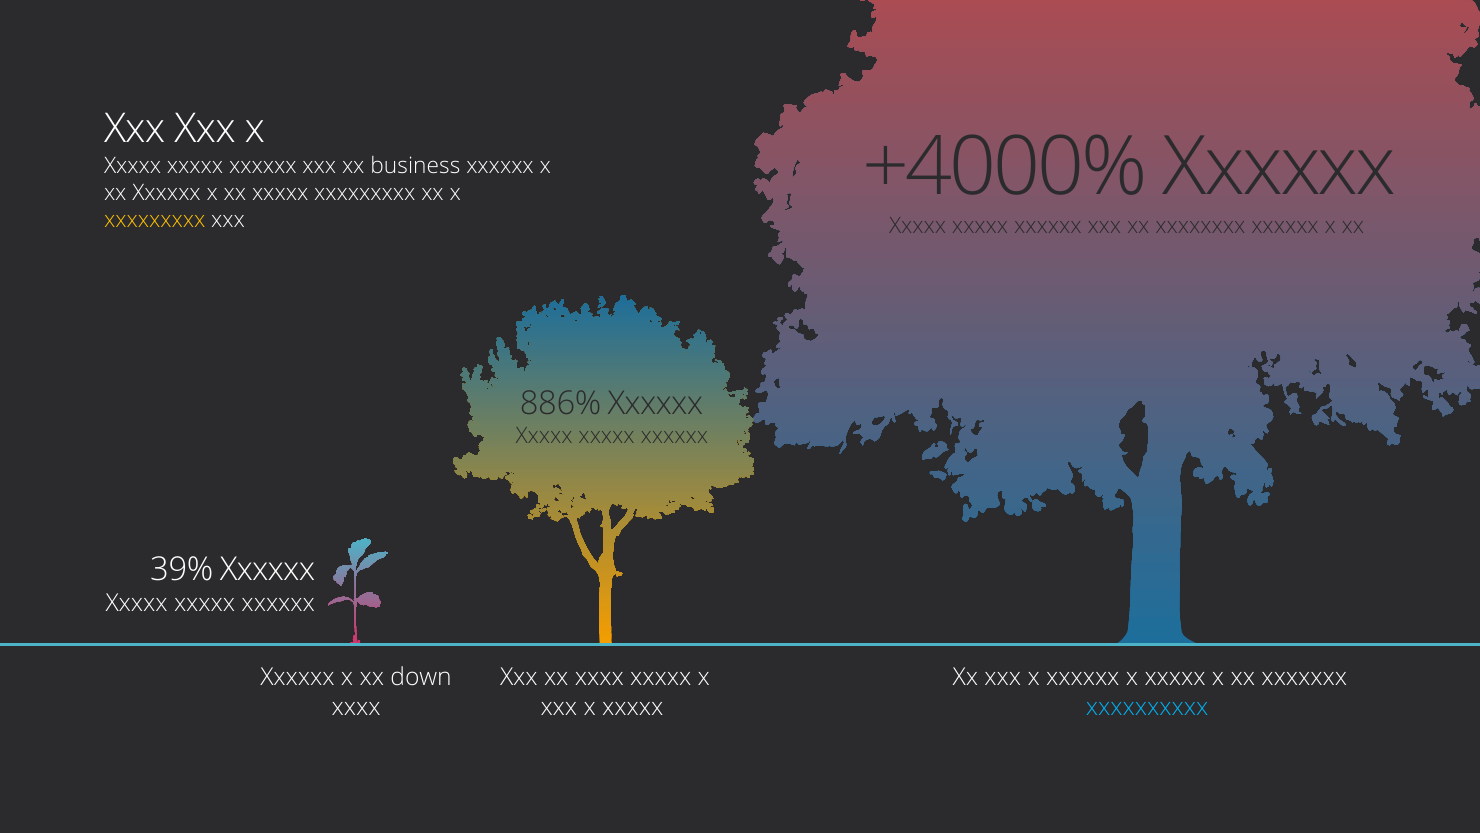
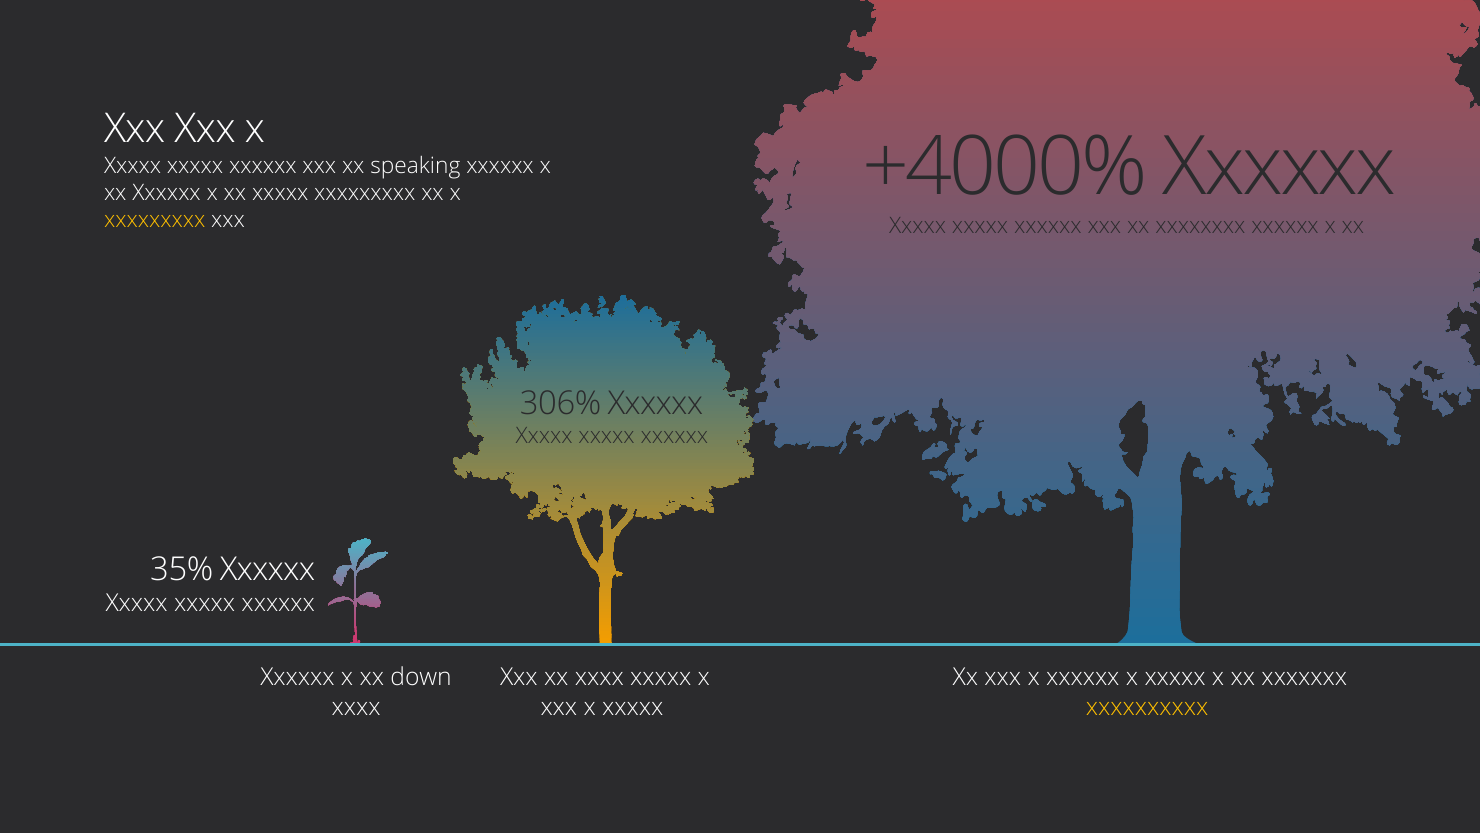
business: business -> speaking (415, 166)
886%: 886% -> 306% (561, 403)
39%: 39% -> 35% (182, 569)
xxxxxxxxxx colour: light blue -> yellow (1147, 707)
